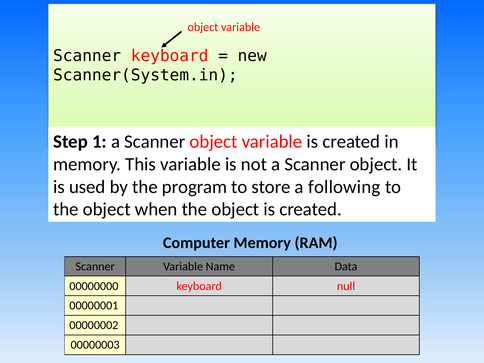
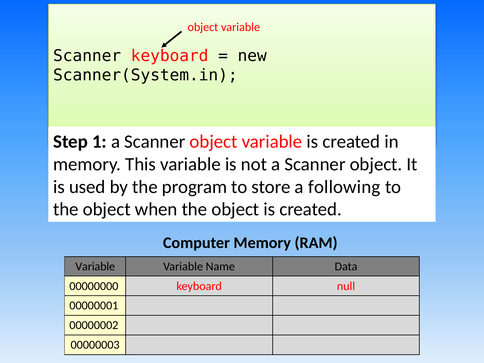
Scanner: Scanner -> Variable (95, 267)
